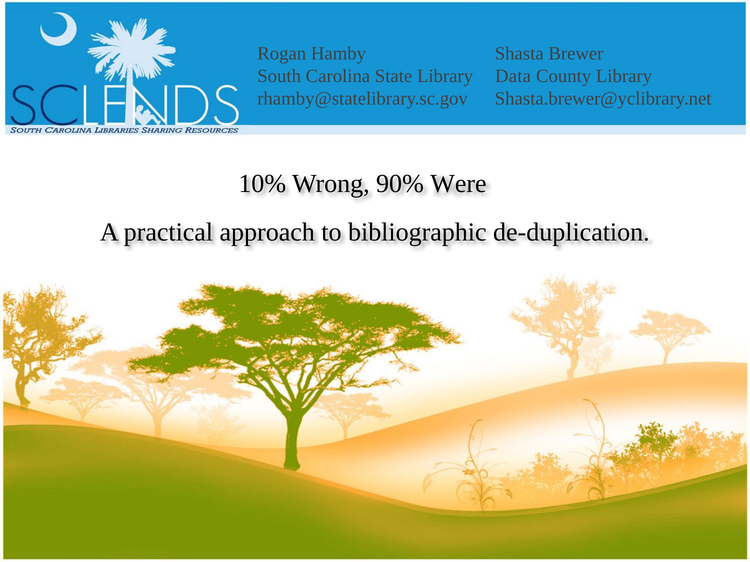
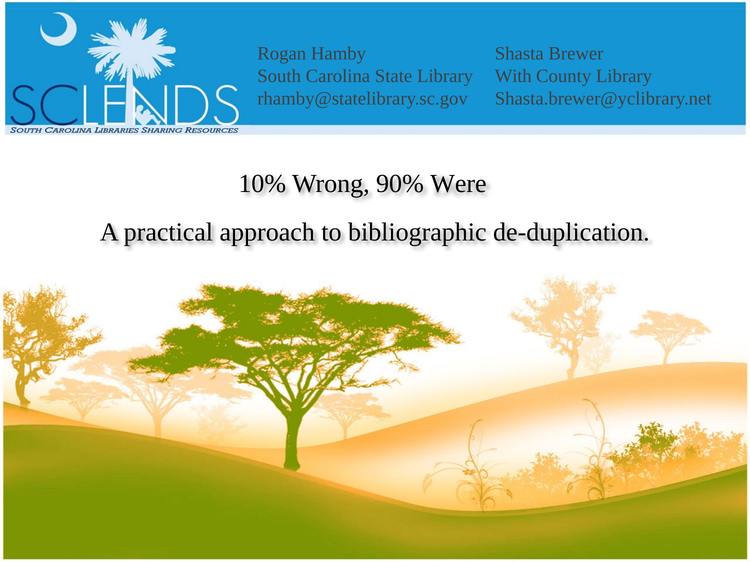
Data: Data -> With (513, 76)
